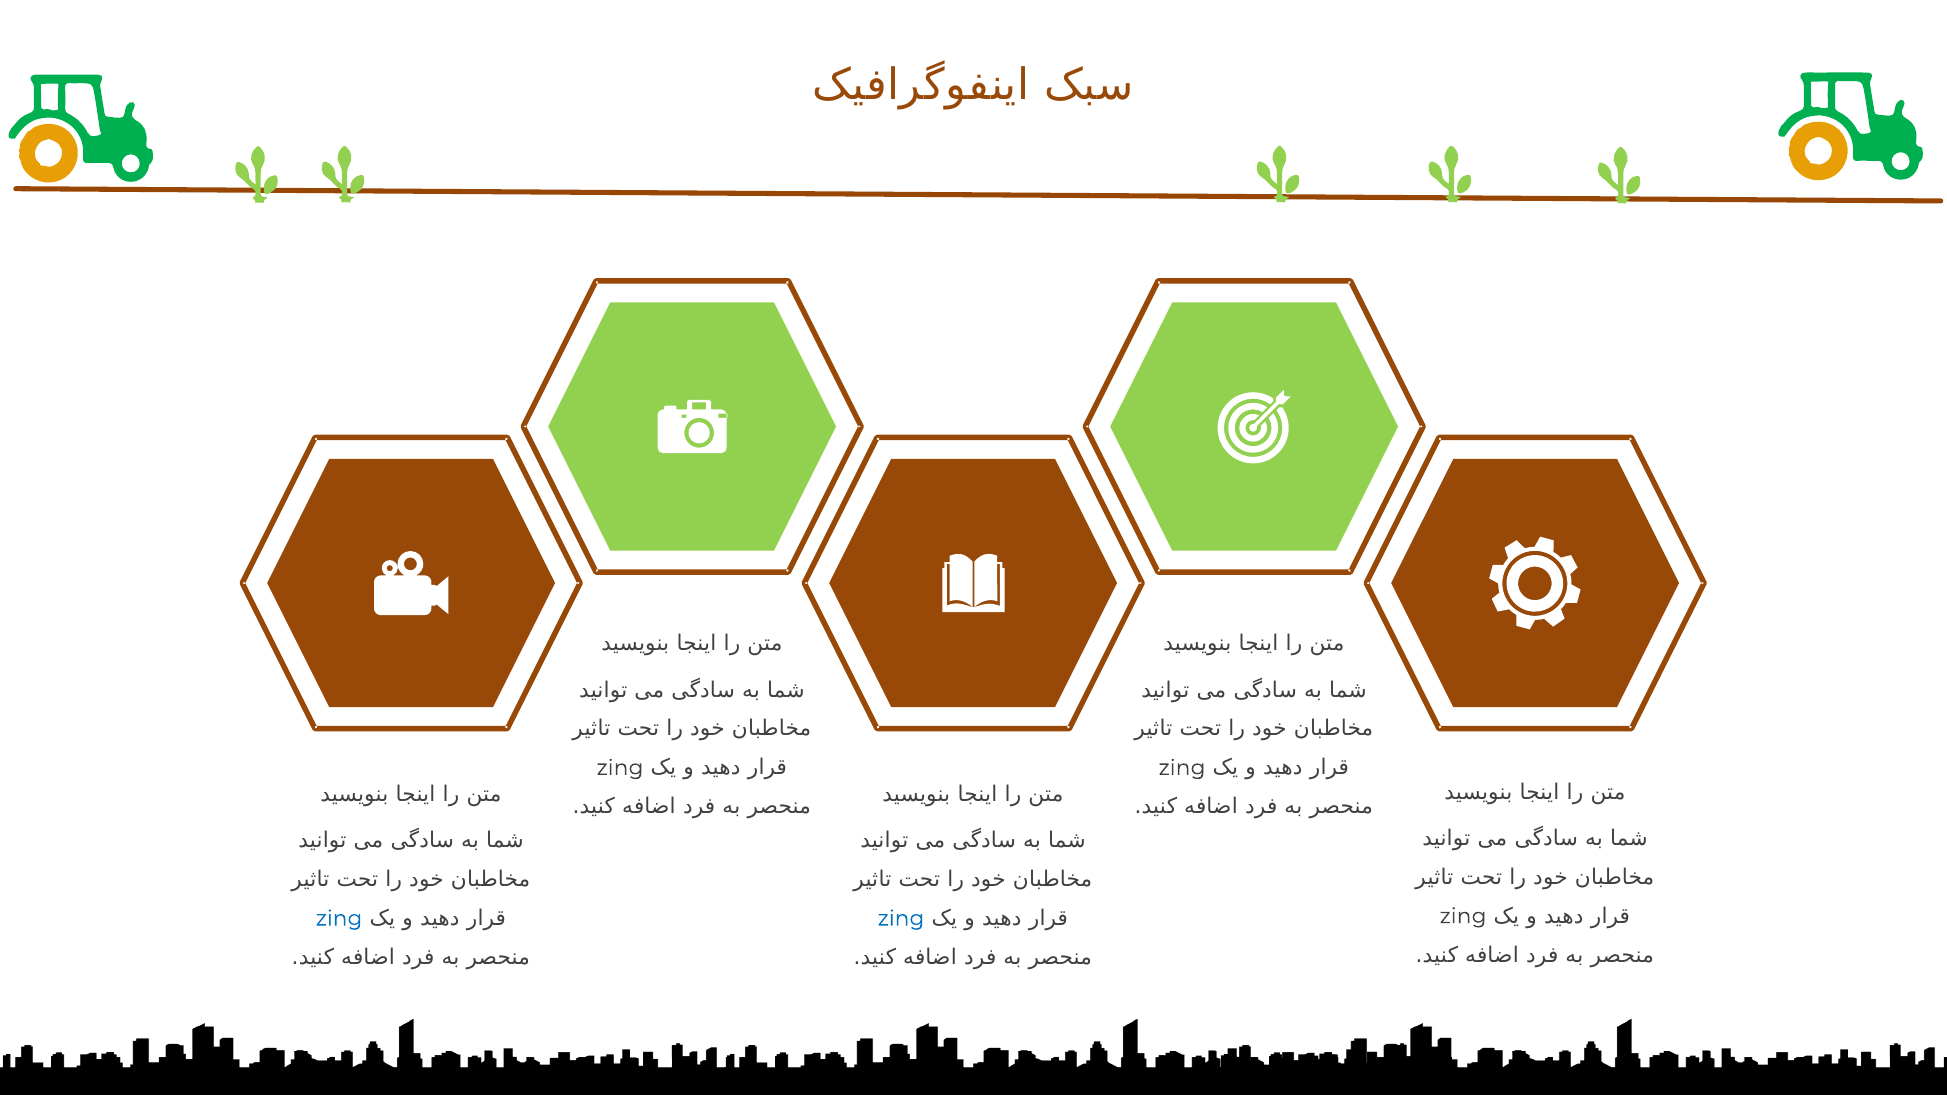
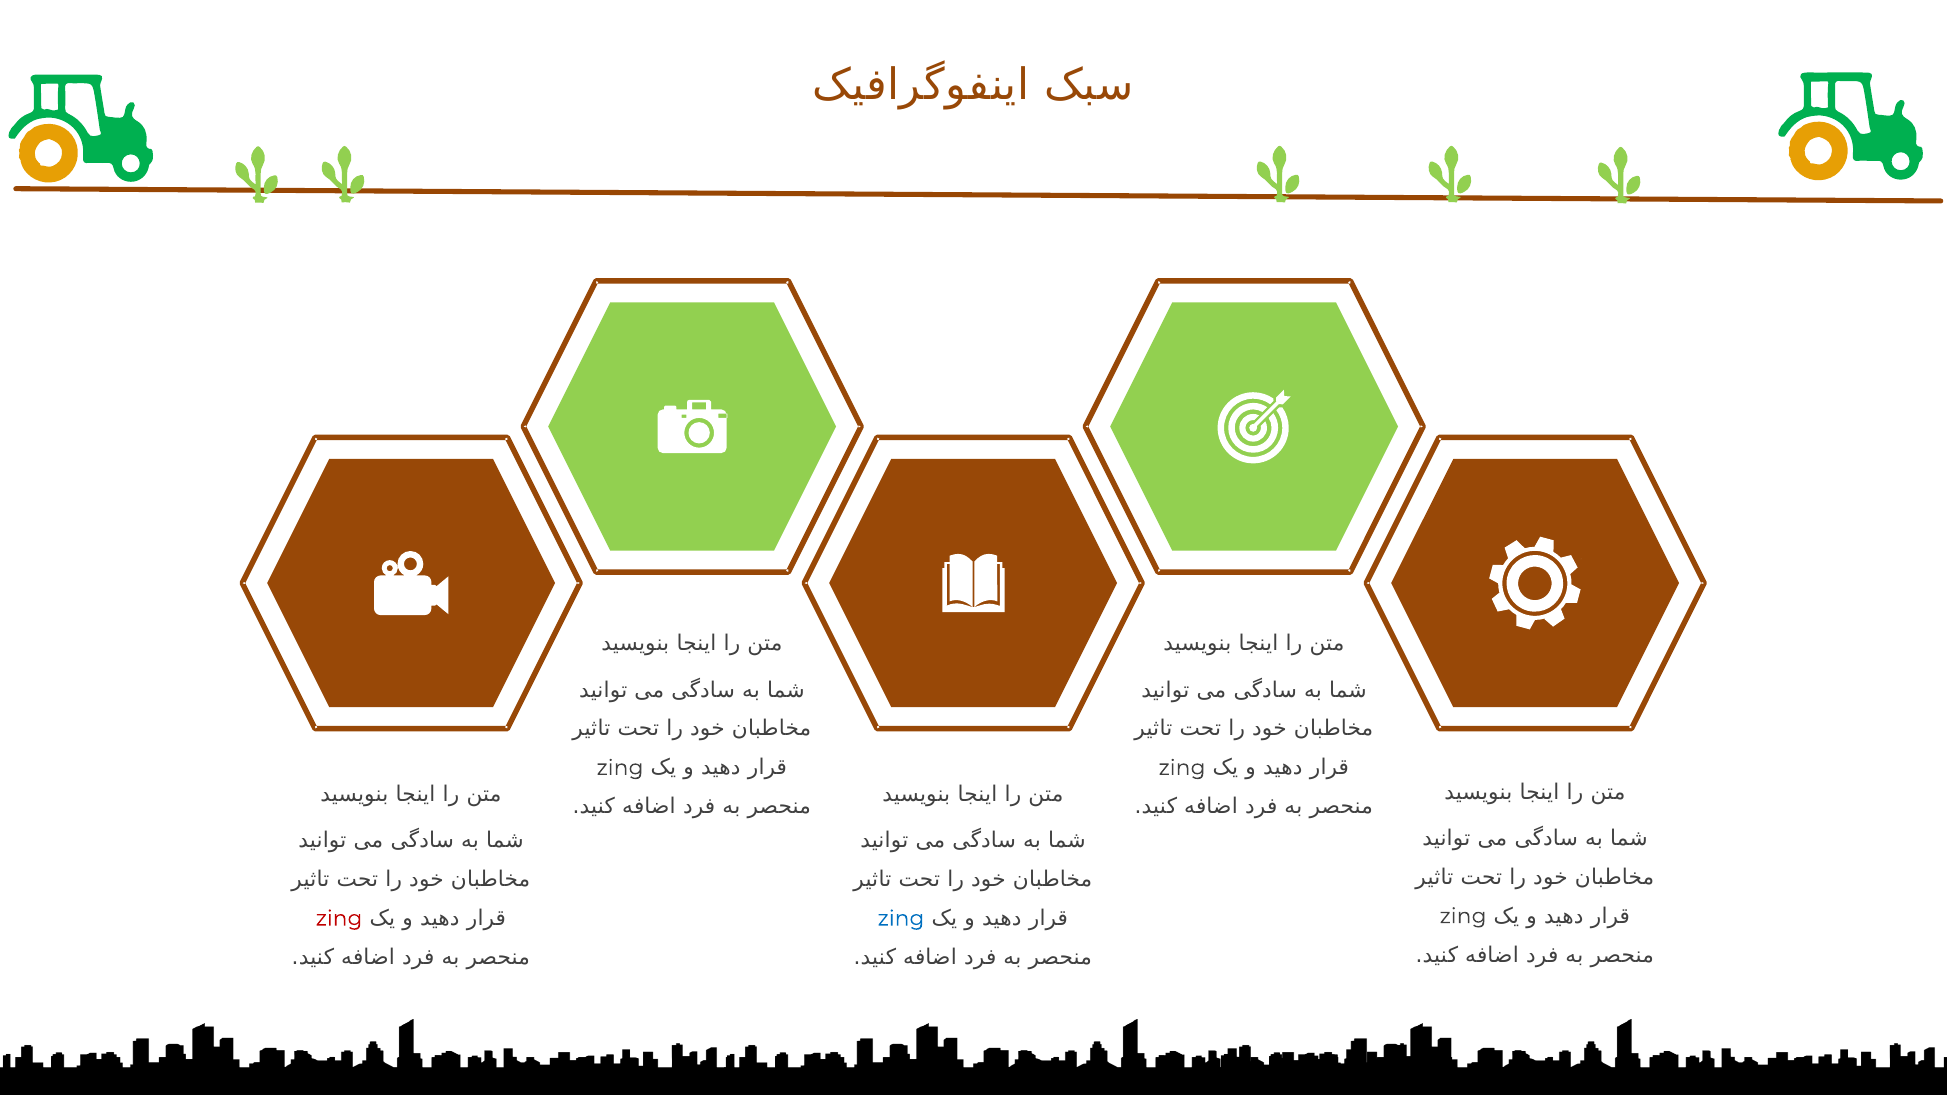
zing colour: blue -> red (339, 919)
